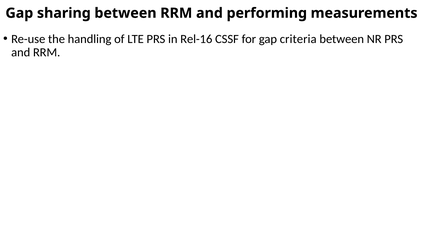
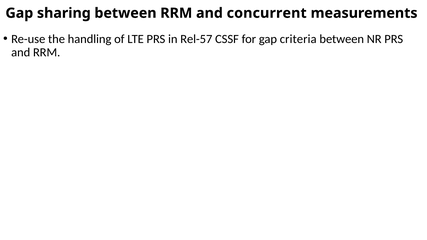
performing: performing -> concurrent (267, 13)
Rel-16: Rel-16 -> Rel-57 (196, 39)
